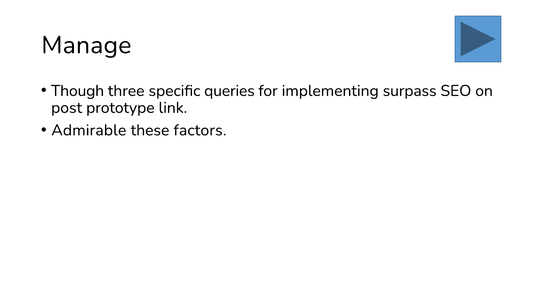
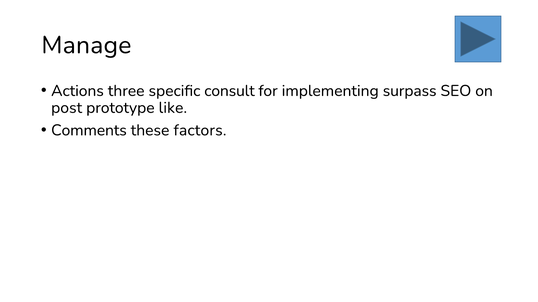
Though: Though -> Actions (77, 91)
queries: queries -> consult (229, 91)
link: link -> like (173, 108)
Admirable: Admirable -> Comments (89, 130)
